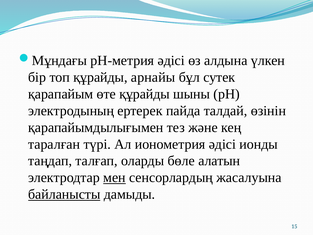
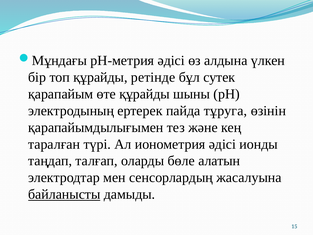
арнайы: арнайы -> ретінде (153, 77)
талдай: талдай -> тұруга (226, 111)
мен underline: present -> none (114, 177)
